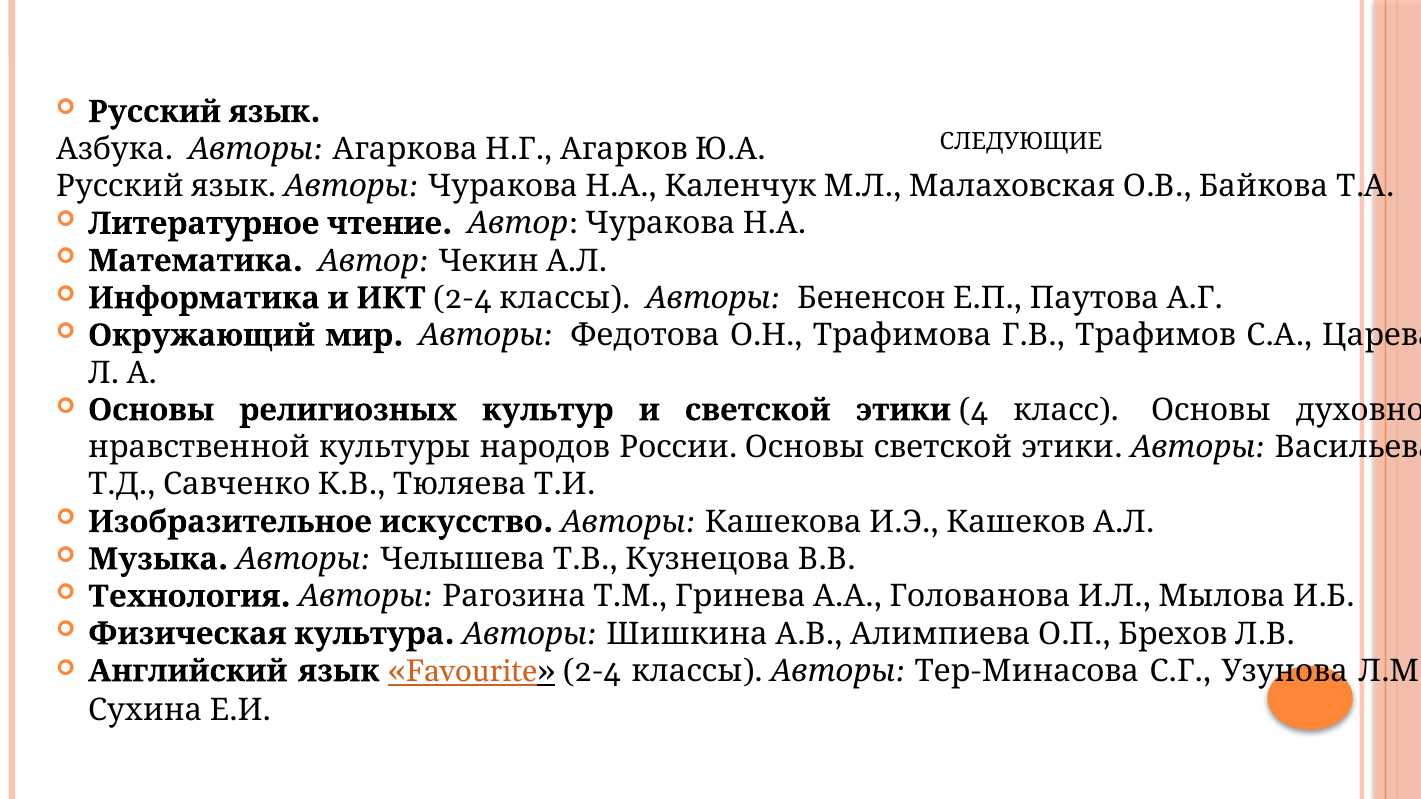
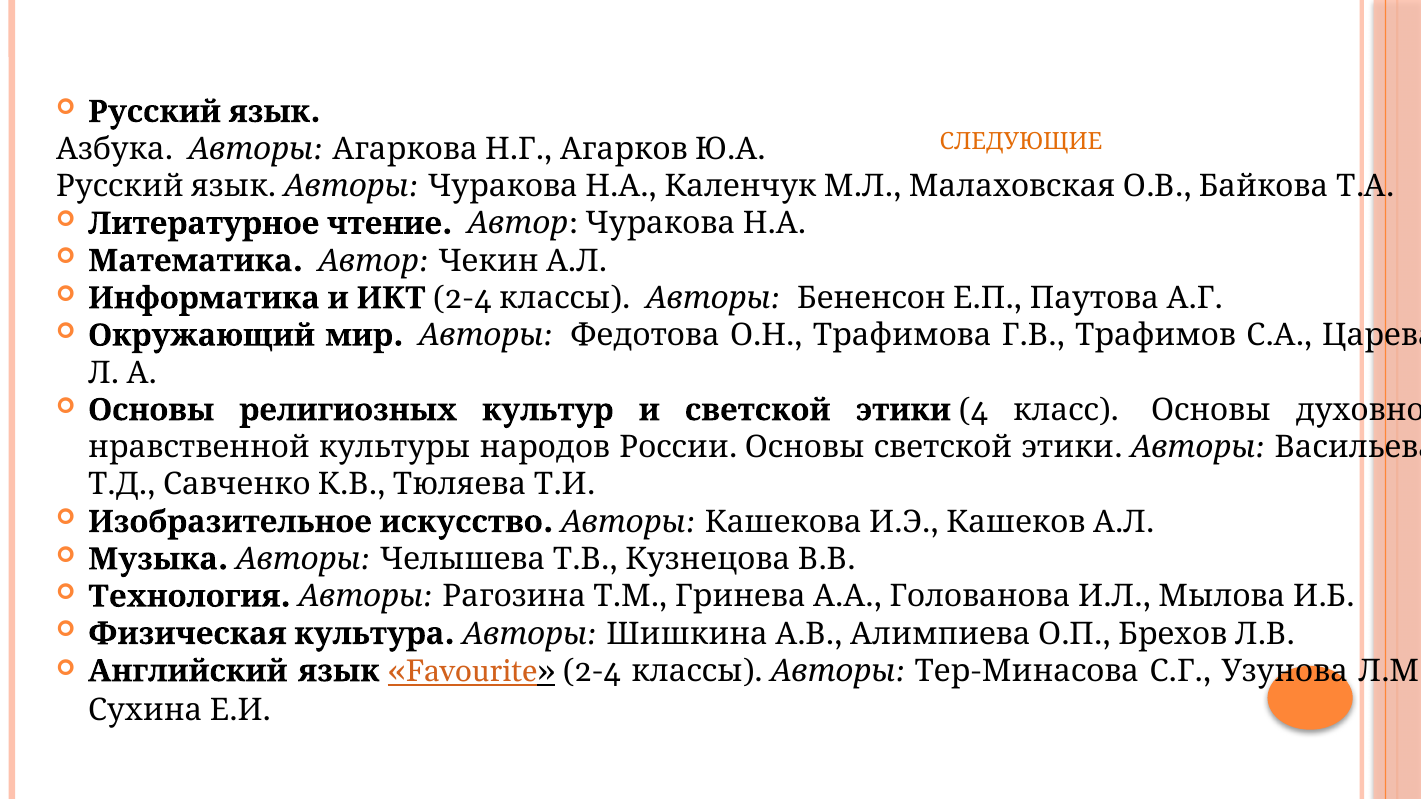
СЛЕДУЮЩИЕ colour: black -> orange (1021, 141)
